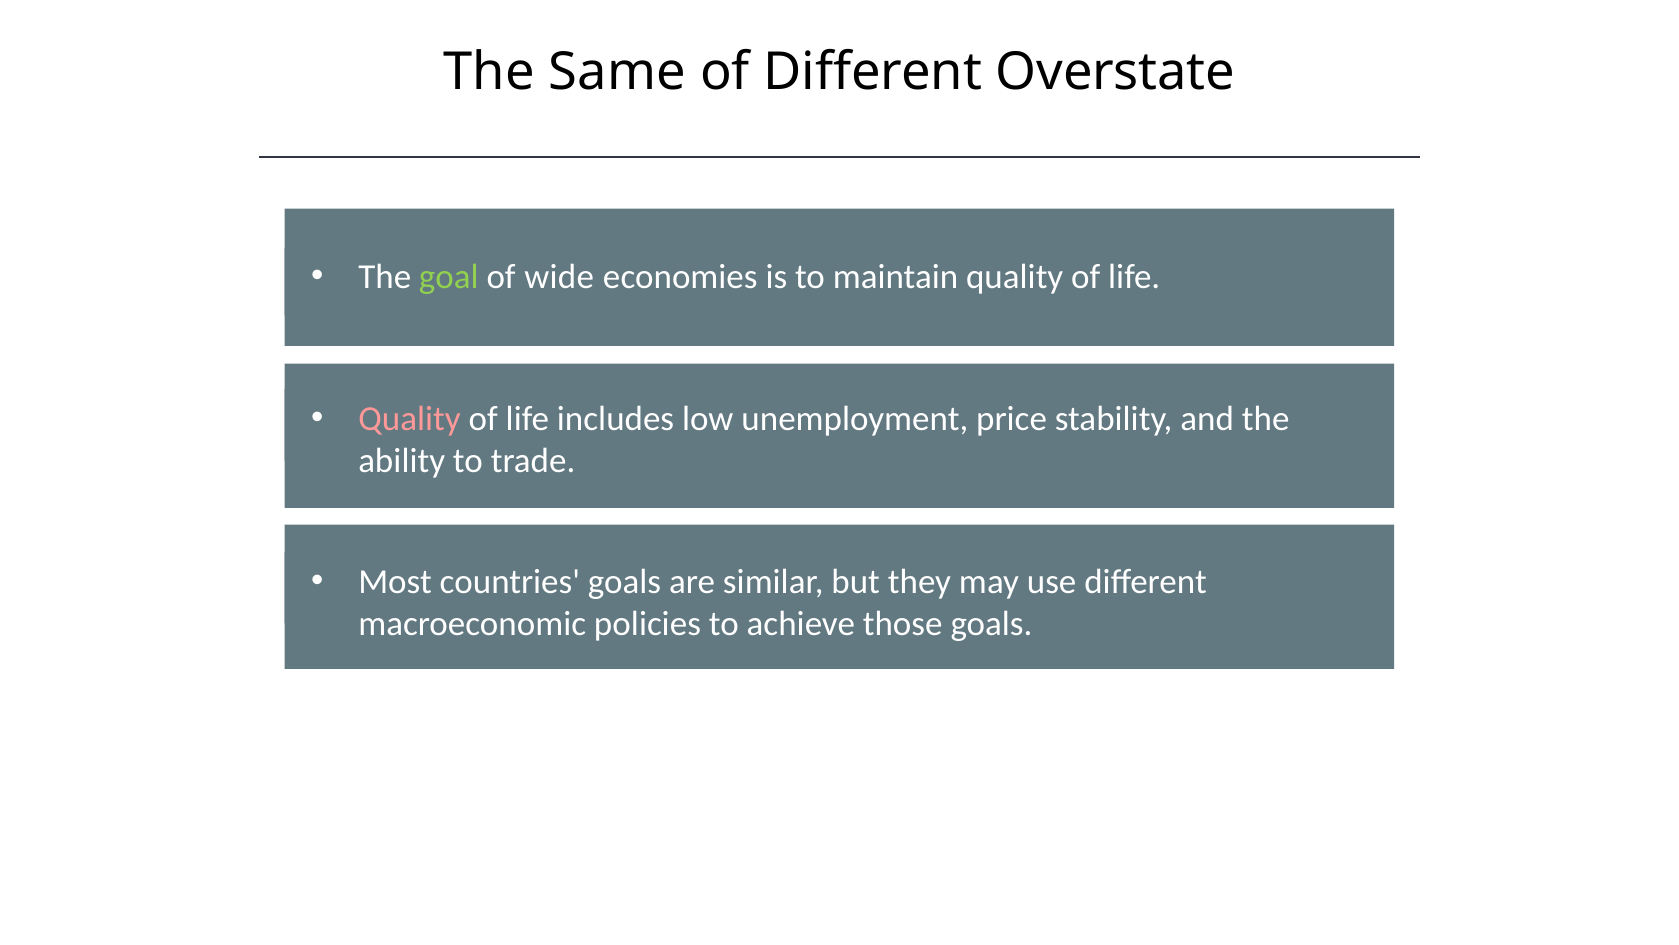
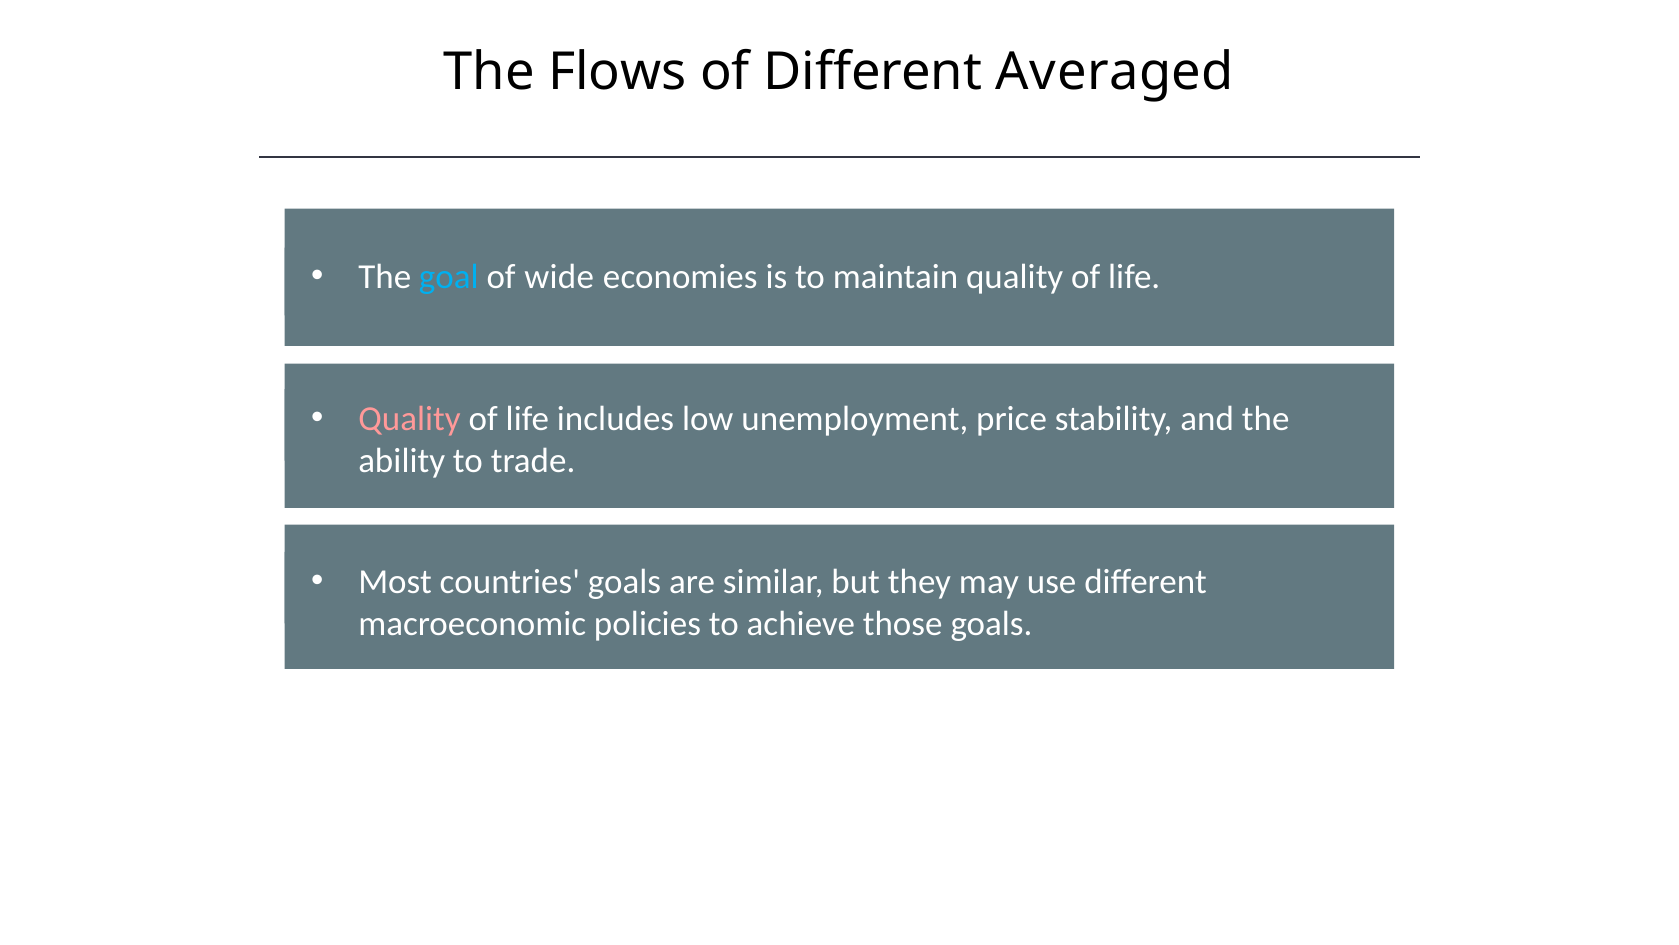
Same: Same -> Flows (618, 72)
Different Overstate: Overstate -> Averaged (1115, 72)
goal colour: light green -> light blue (449, 277)
